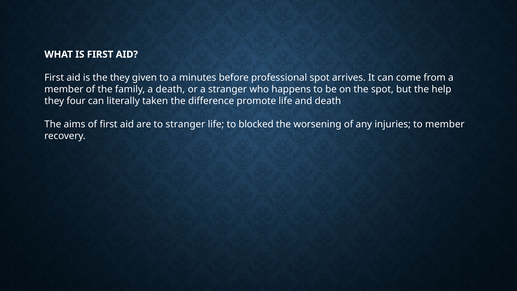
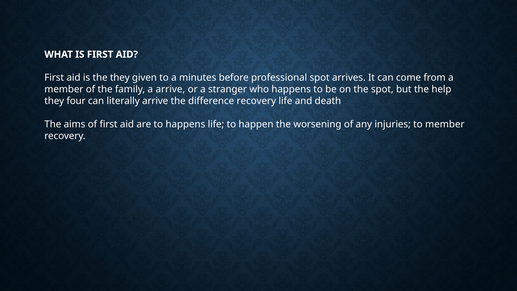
a death: death -> arrive (170, 89)
literally taken: taken -> arrive (155, 101)
difference promote: promote -> recovery (256, 101)
to stranger: stranger -> happens (185, 124)
blocked: blocked -> happen (256, 124)
